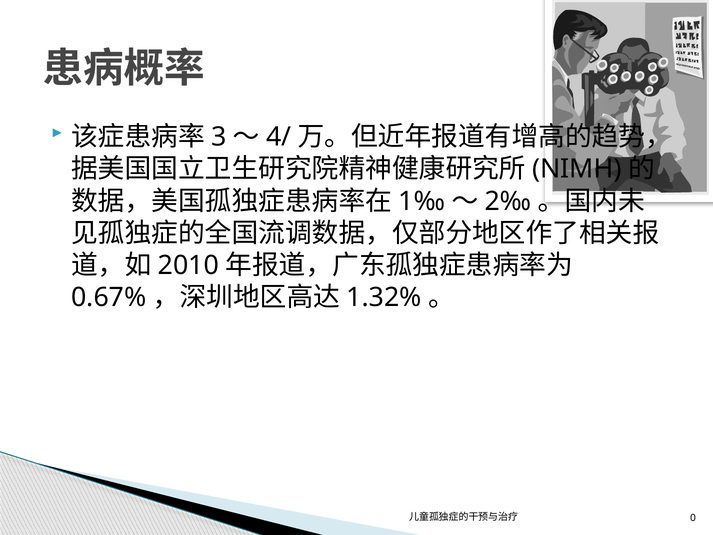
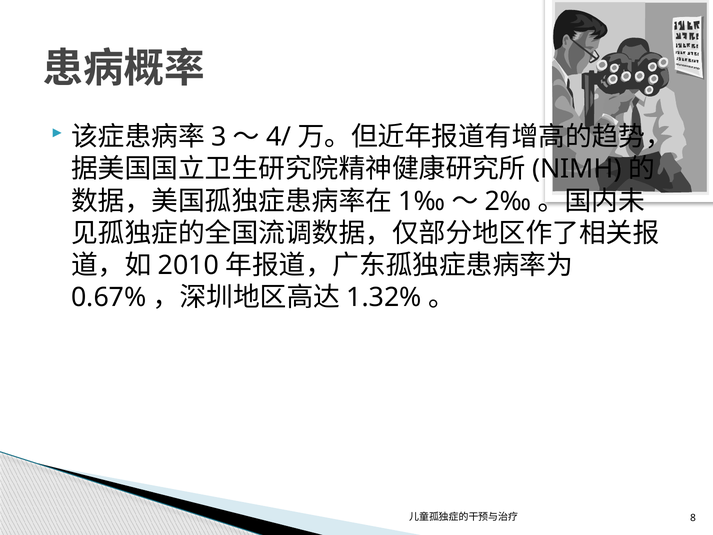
0: 0 -> 8 (693, 518)
